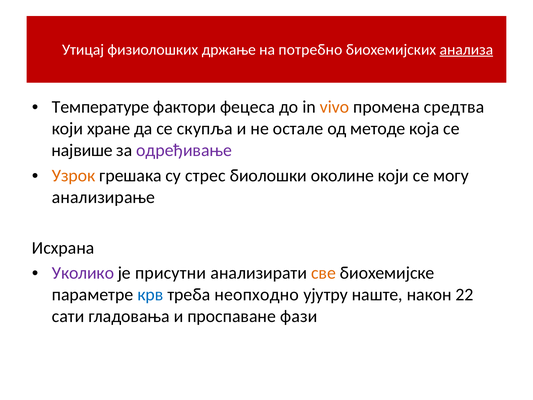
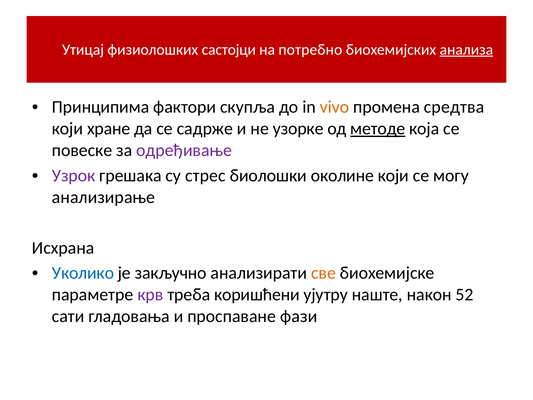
држање: држање -> састојци (229, 50)
Температуре: Температуре -> Принципима (101, 107)
фецеса: фецеса -> скупља (248, 107)
скупља: скупља -> садрже (205, 129)
остале: остале -> узорке (298, 129)
методе underline: none -> present (378, 129)
највише: највише -> повеске (82, 150)
Узрок colour: orange -> purple (74, 176)
Уколико colour: purple -> blue (83, 273)
присутни: присутни -> закључно (171, 273)
крв colour: blue -> purple (150, 295)
неопходно: неопходно -> коришћени (257, 295)
22: 22 -> 52 (465, 295)
